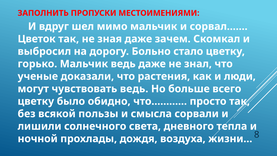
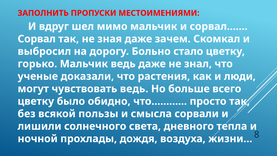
Цветок: Цветок -> Сорвал (37, 39)
